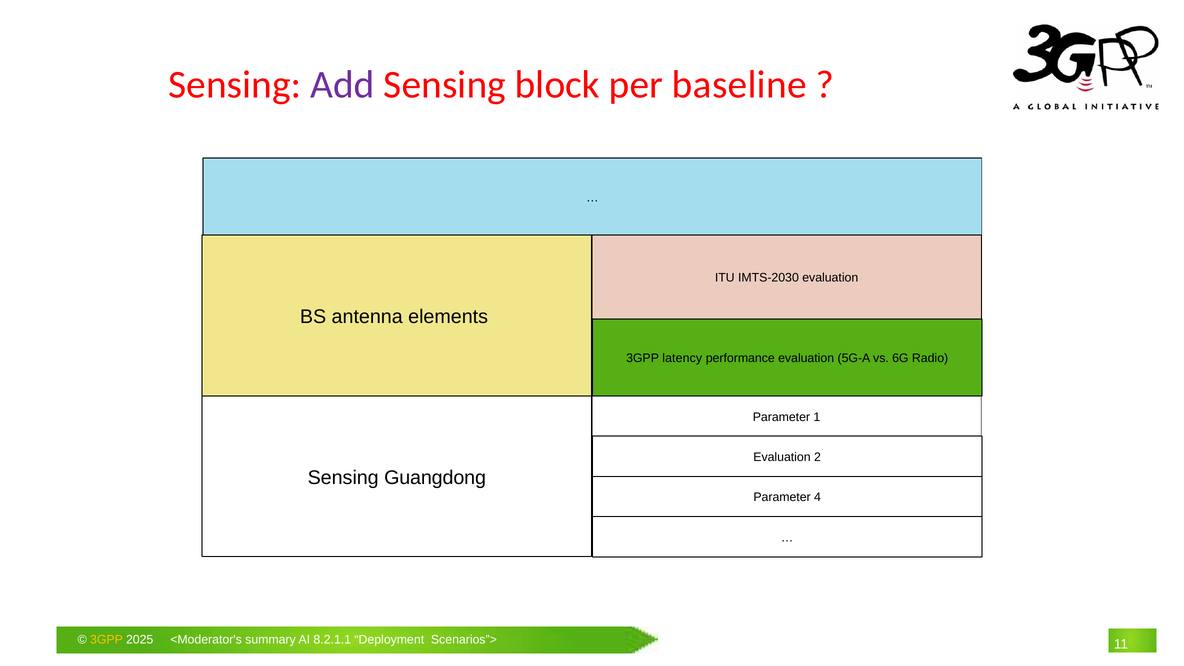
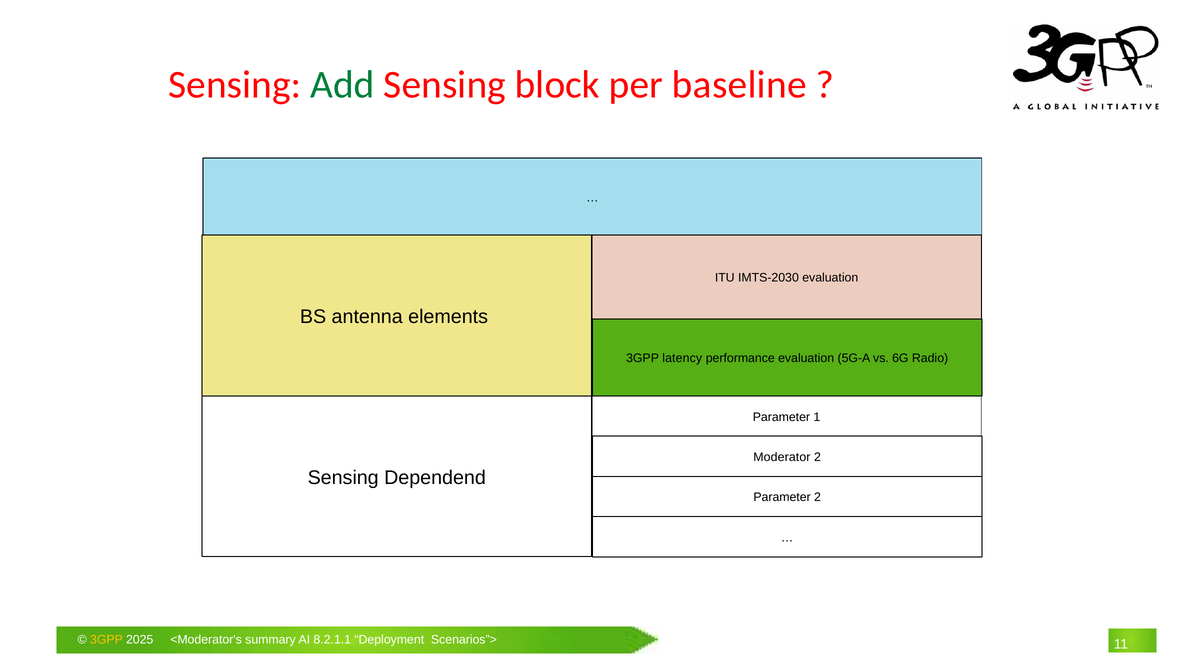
Add colour: purple -> green (342, 85)
Evaluation: Evaluation -> Moderator (782, 457)
Guangdong: Guangdong -> Dependend (435, 478)
Parameter 4: 4 -> 2 (818, 497)
